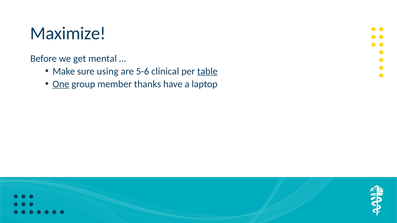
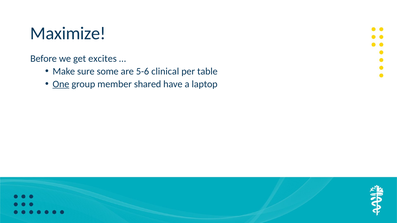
mental: mental -> excites (103, 59)
using: using -> some (108, 71)
table underline: present -> none (207, 71)
thanks: thanks -> shared (148, 84)
